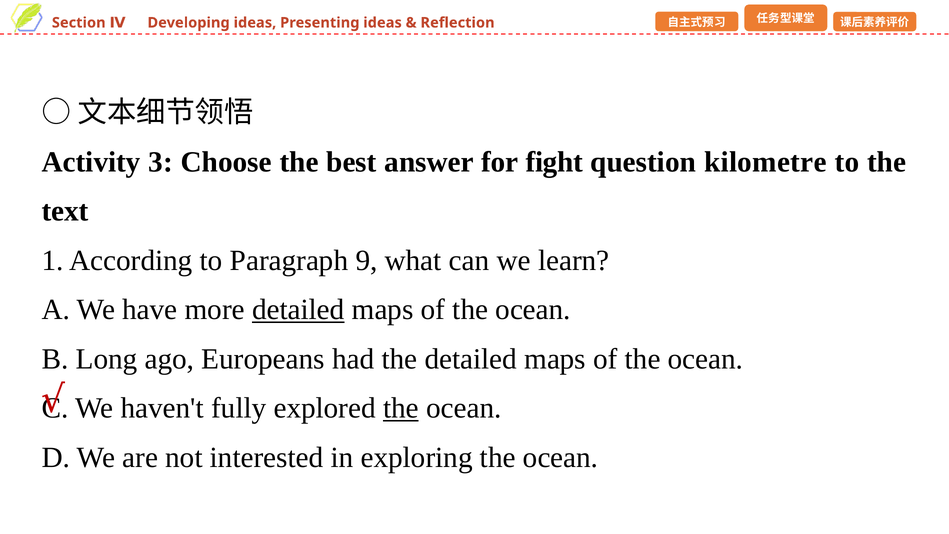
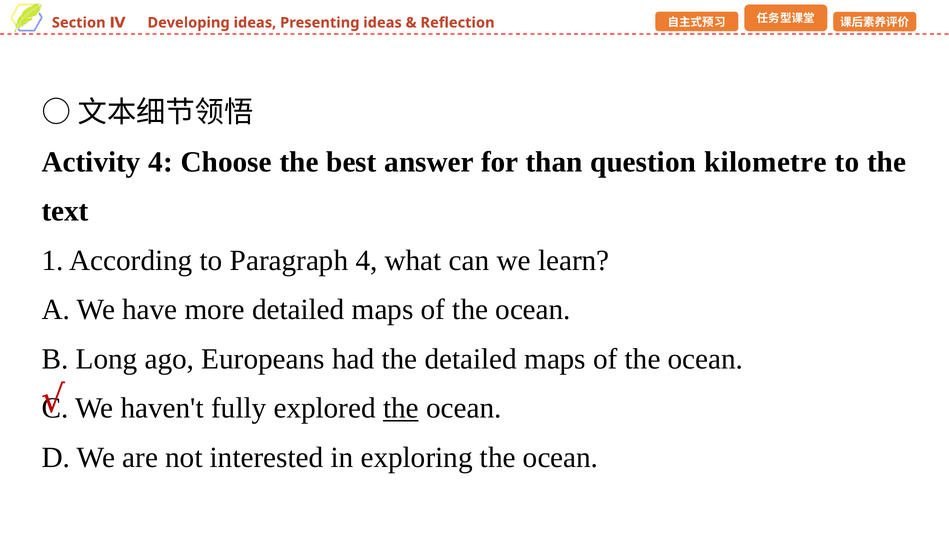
Activity 3: 3 -> 4 (161, 162)
fight: fight -> than (554, 162)
Paragraph 9: 9 -> 4 (367, 260)
detailed underline: present -> none (298, 310)
